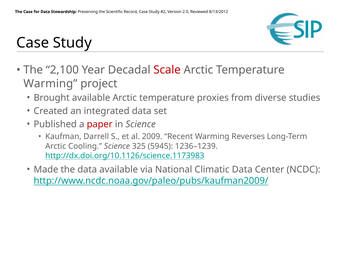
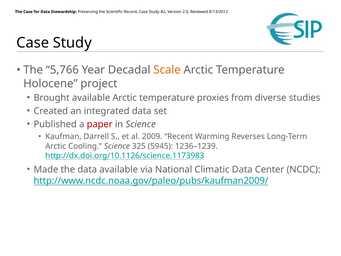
2,100: 2,100 -> 5,766 (62, 70)
Scale colour: red -> orange (167, 70)
Warming: Warming -> Holocene (50, 83)
